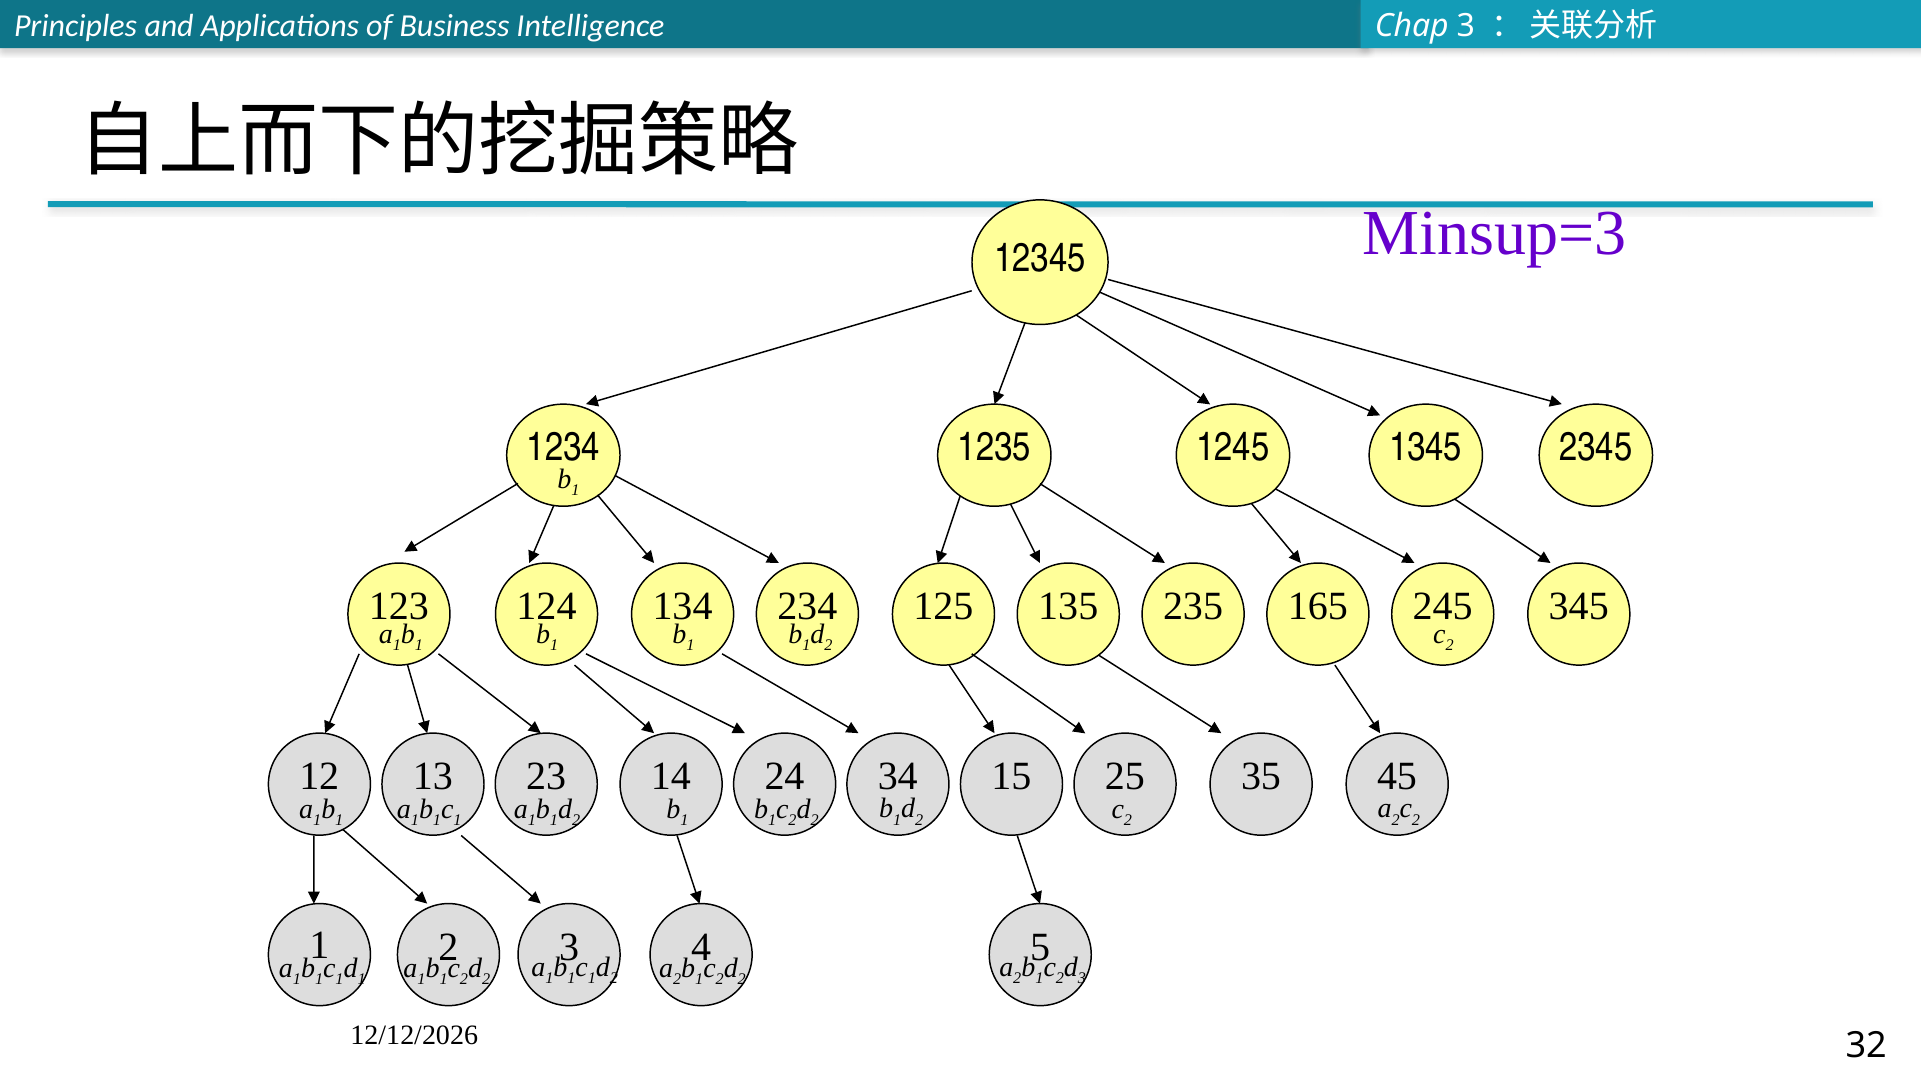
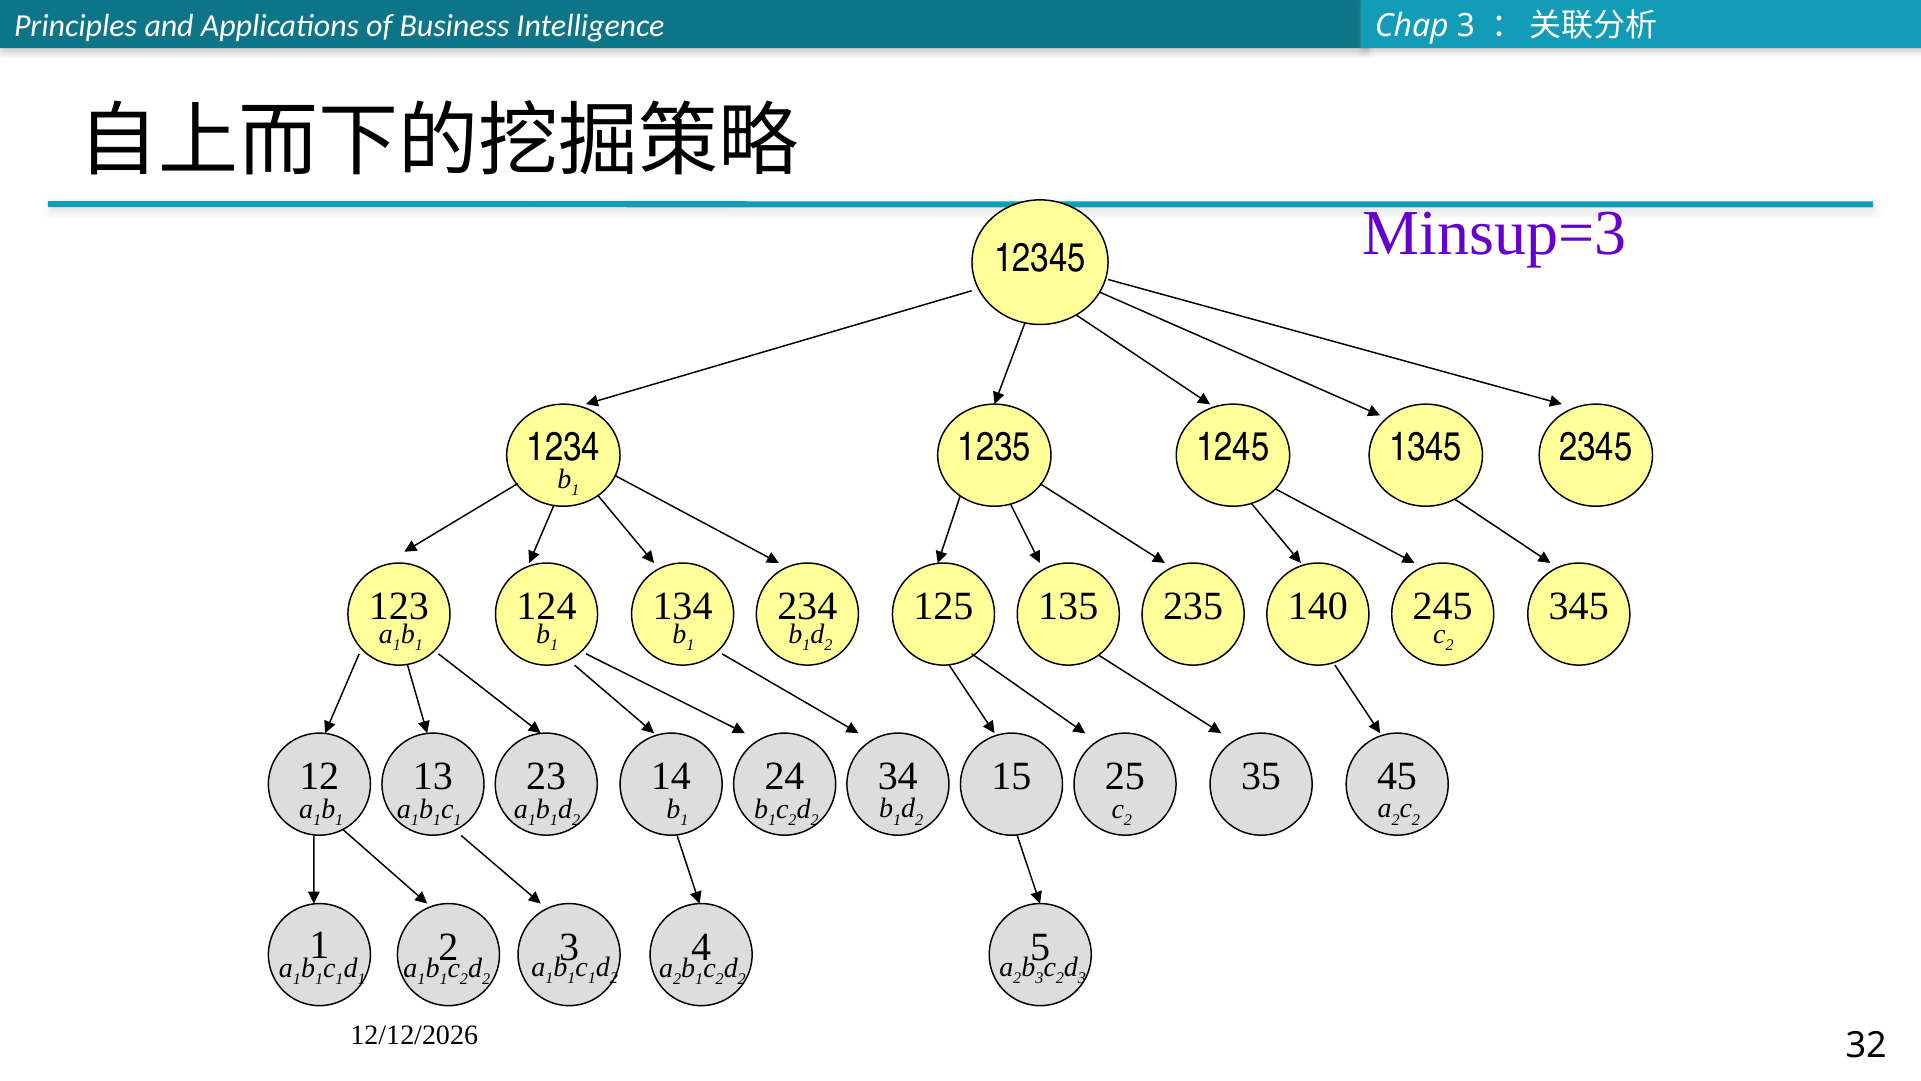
165: 165 -> 140 (1318, 606)
1: 1 -> 3 (1039, 978)
